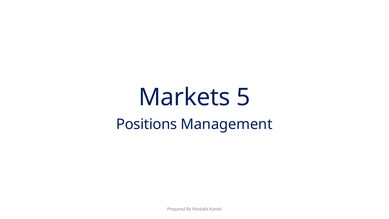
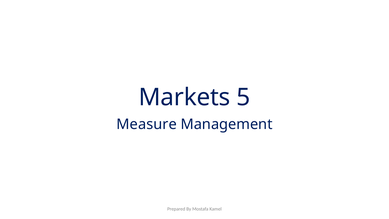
Positions: Positions -> Measure (147, 124)
